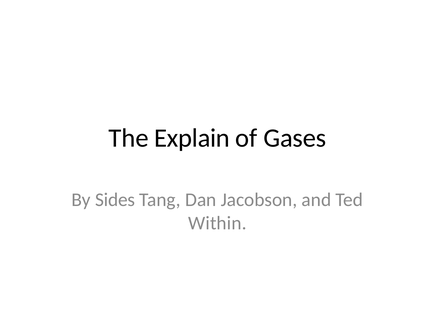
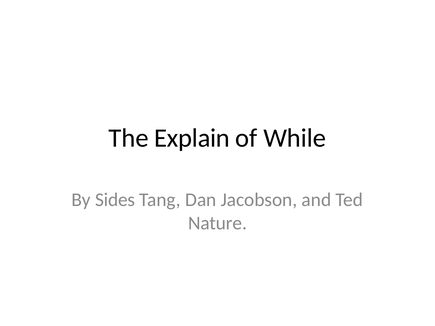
Gases: Gases -> While (295, 138)
Within: Within -> Nature (218, 223)
